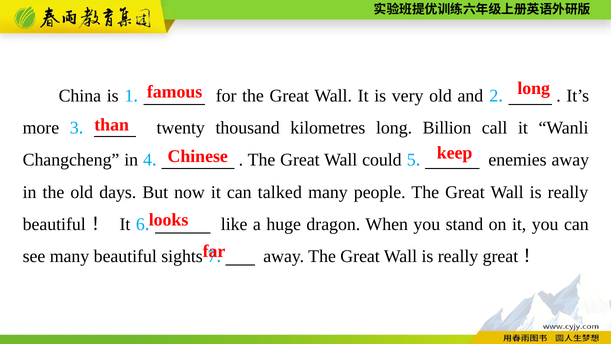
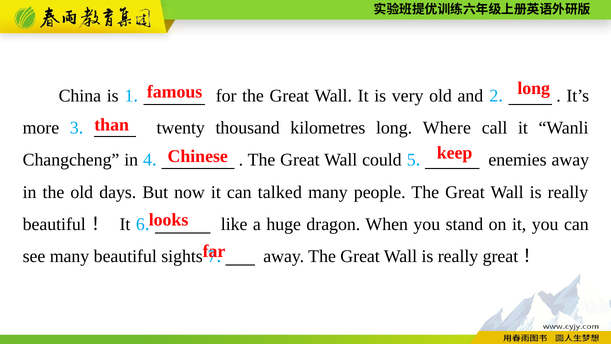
Billion: Billion -> Where (447, 128)
